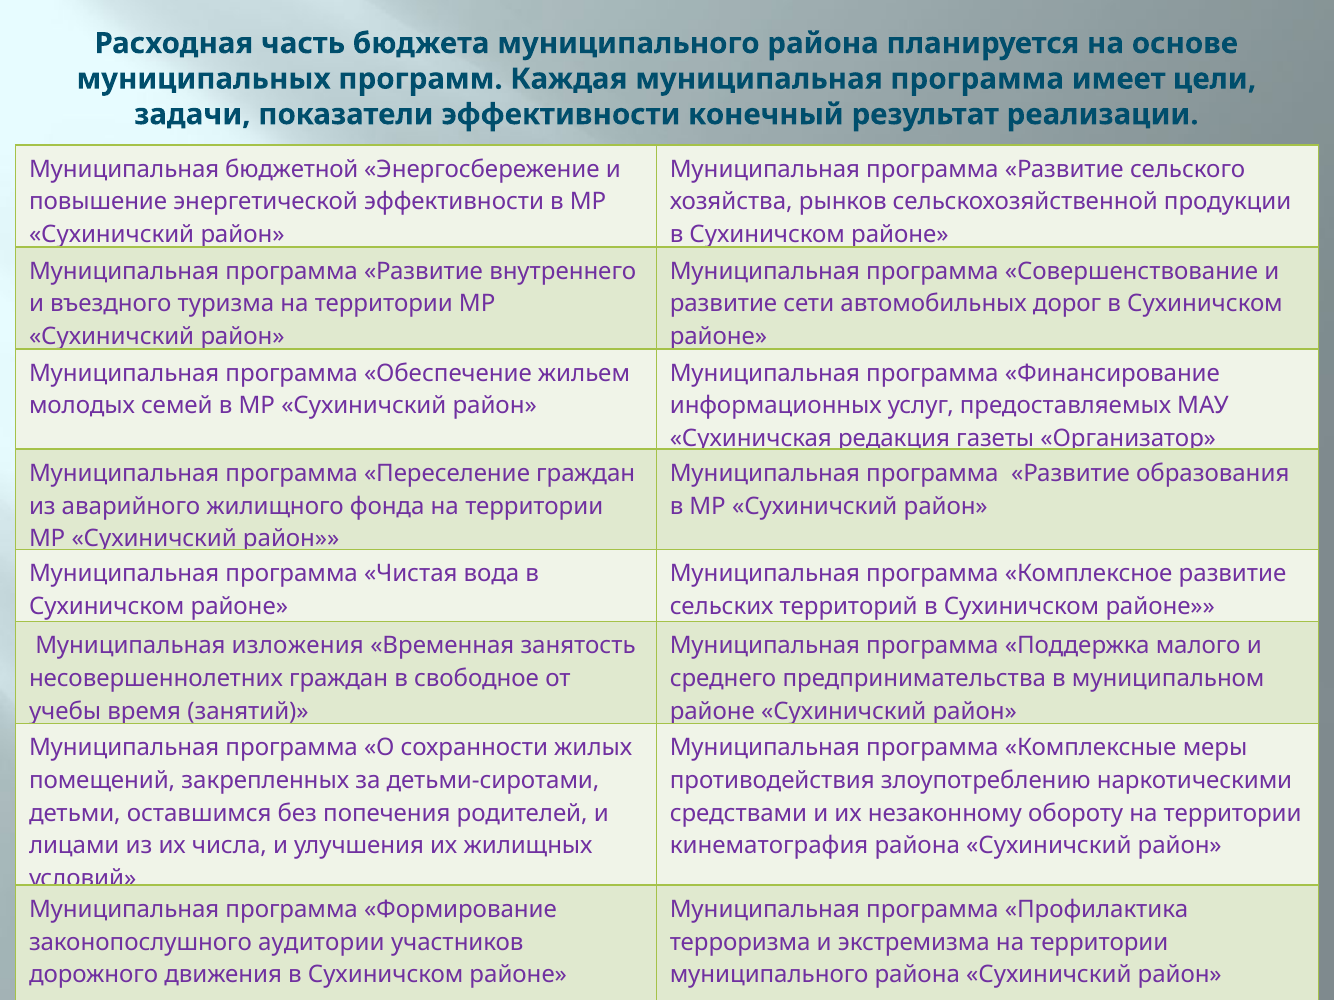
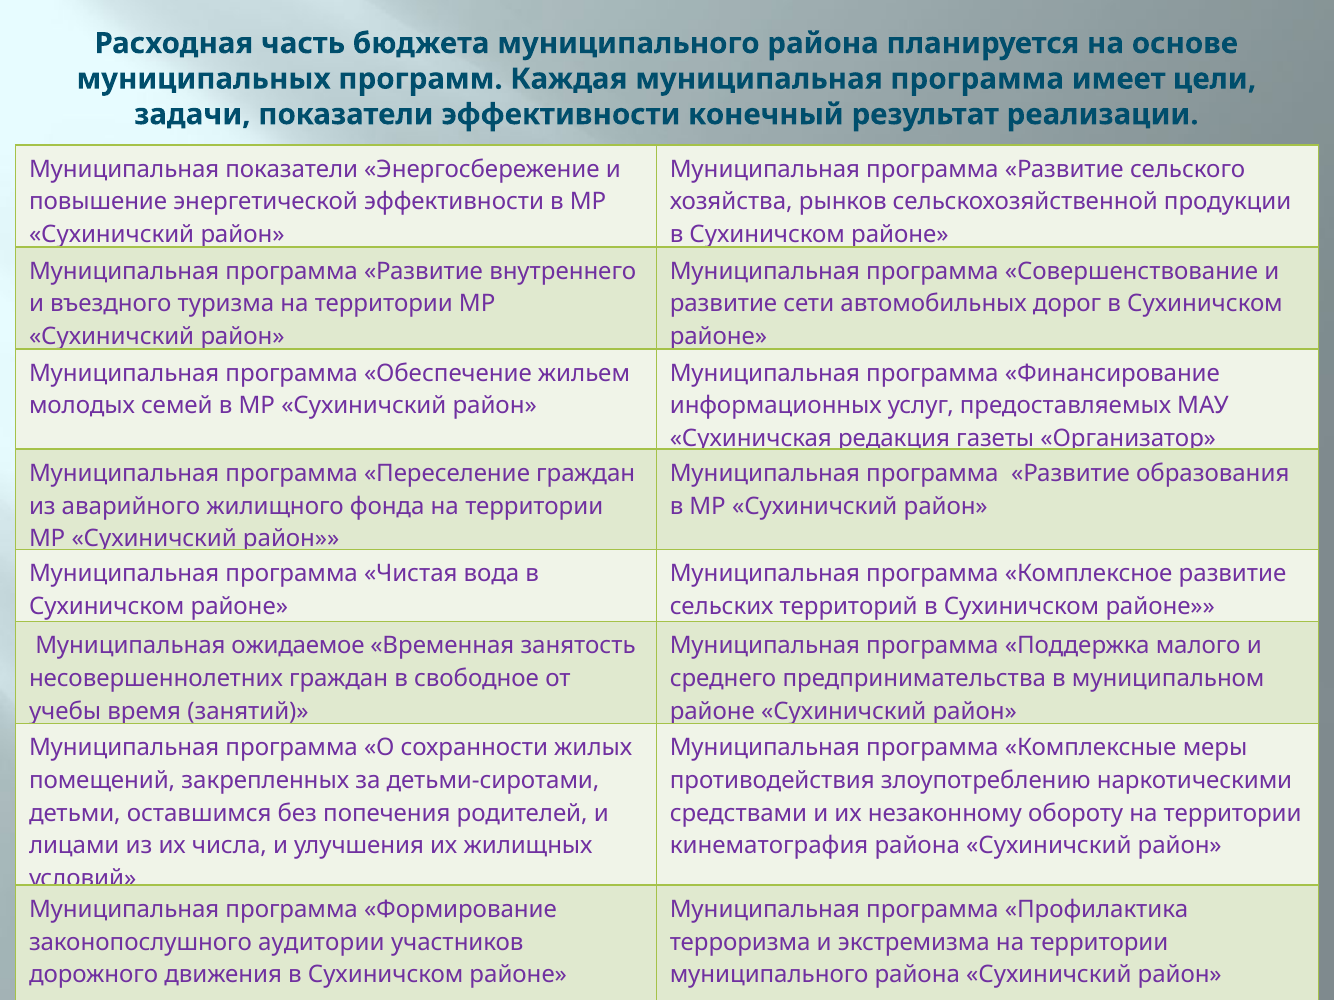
Муниципальная бюджетной: бюджетной -> показатели (292, 169)
изложения: изложения -> ожидаемое (298, 646)
